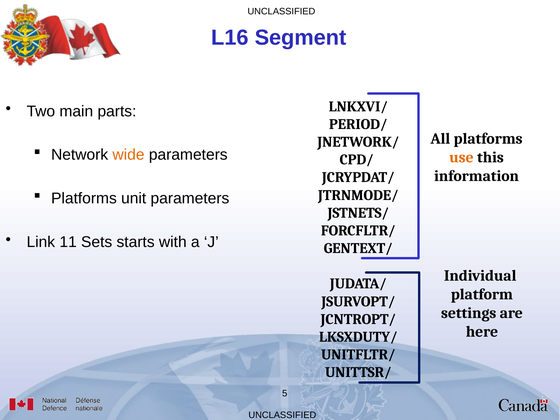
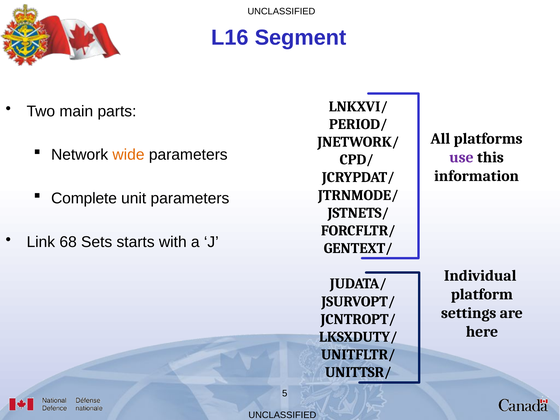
use colour: orange -> purple (461, 157)
Platforms: Platforms -> Complete (84, 198)
11: 11 -> 68 (68, 242)
